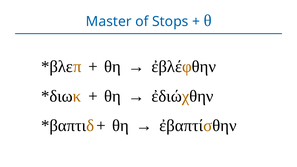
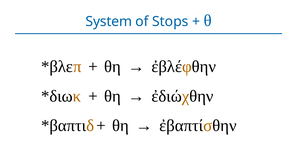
Master: Master -> System (109, 22)
